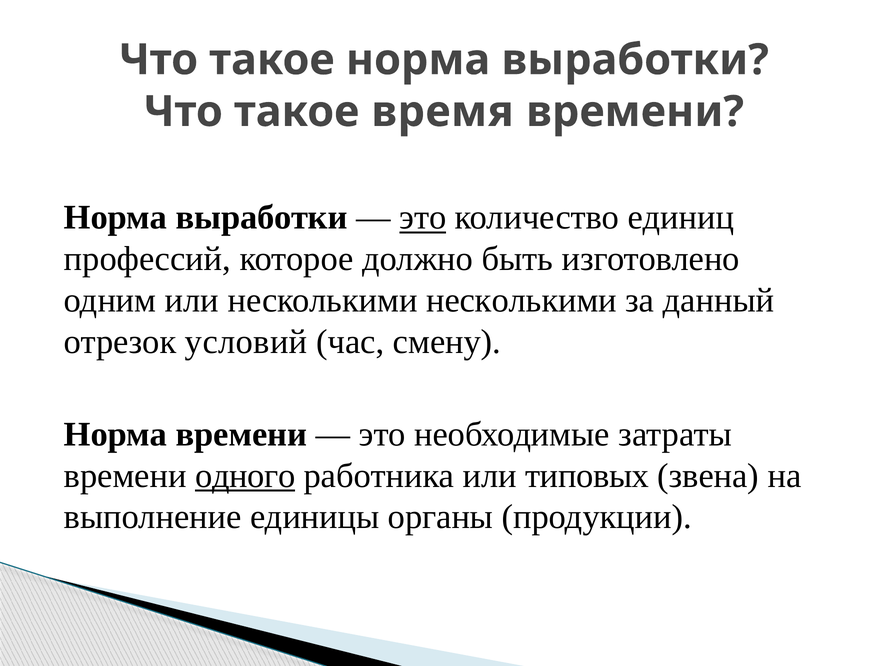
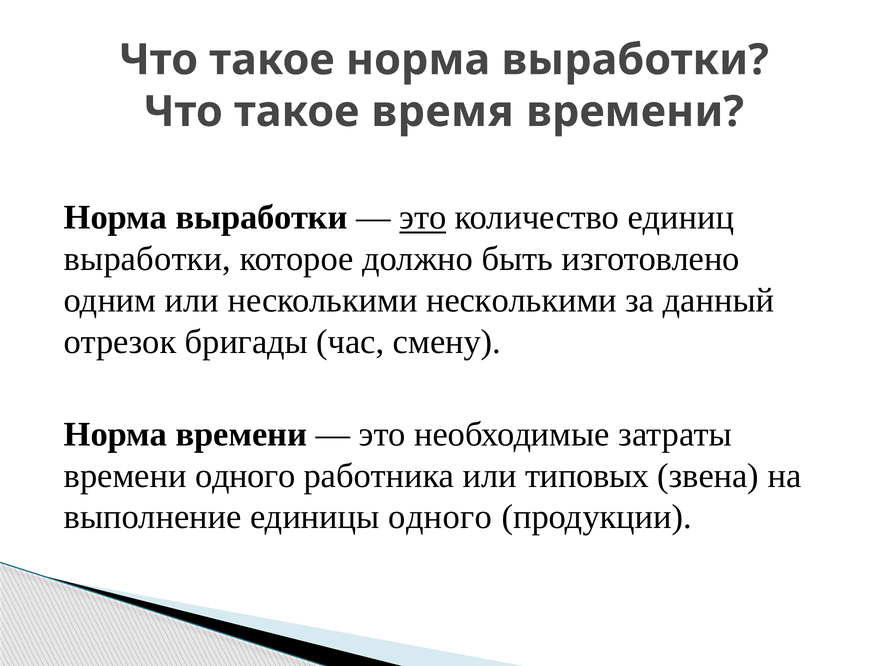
профессий: профессий -> выработки (147, 259)
условий: условий -> бригады (246, 342)
одного underline: present -> none (245, 476)
единицы органы: органы -> одного (440, 517)
